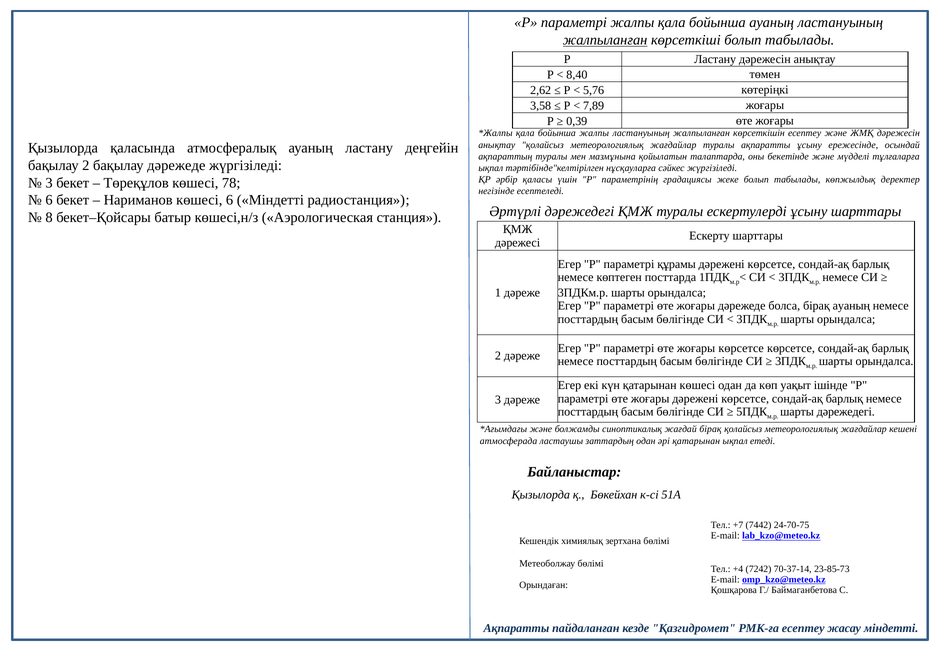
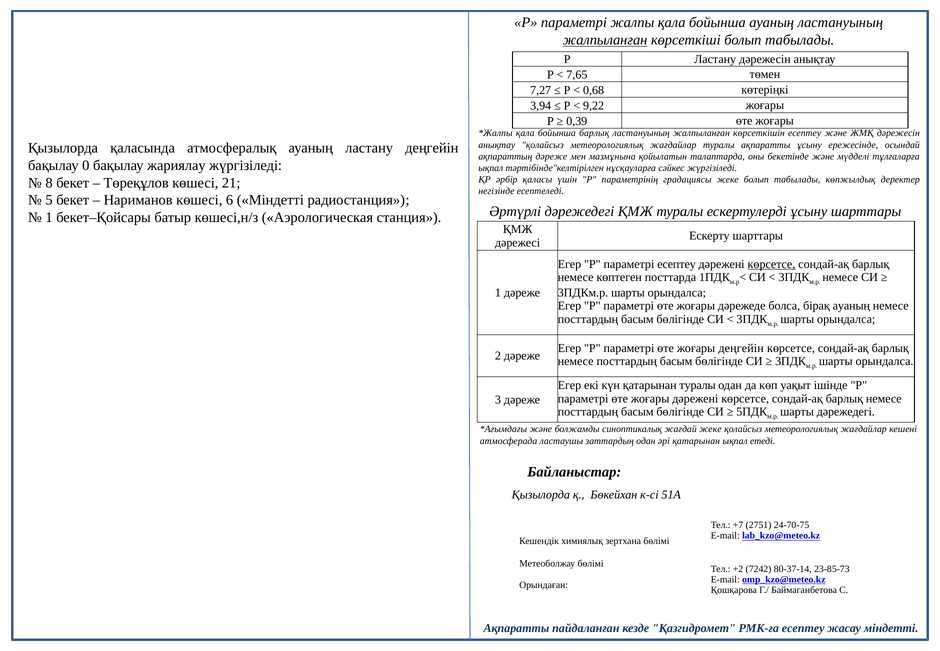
8,40: 8,40 -> 7,65 (577, 75)
2,62: 2,62 -> 7,27 (541, 90)
5,76: 5,76 -> 0,68 (594, 90)
3,58: 3,58 -> 3,94 (541, 106)
7,89: 7,89 -> 9,22 (594, 106)
бойынша жалпы: жалпы -> барлық (594, 133)
ақпараттың туралы: туралы -> дәреже (551, 156)
бақылау 2: 2 -> 0 (86, 165)
бақылау дәрежеде: дәрежеде -> жариялау (176, 165)
3: 3 -> 8 (49, 183)
78: 78 -> 21 (231, 183)
6: 6 -> 5 (49, 200)
8: 8 -> 1 (49, 217)
параметрі құрамы: құрамы -> есептеу (677, 264)
көрсетсе underline: none -> present (771, 264)
жоғары көрсетсе: көрсетсе -> деңгейін (741, 348)
қатарынан көшесі: көшесі -> туралы (698, 385)
жағдай бірақ: бірақ -> жеке (710, 429)
7442: 7442 -> 2751 (758, 525)
+4: +4 -> +2 (738, 569)
70-37-14: 70-37-14 -> 80-37-14 (793, 569)
